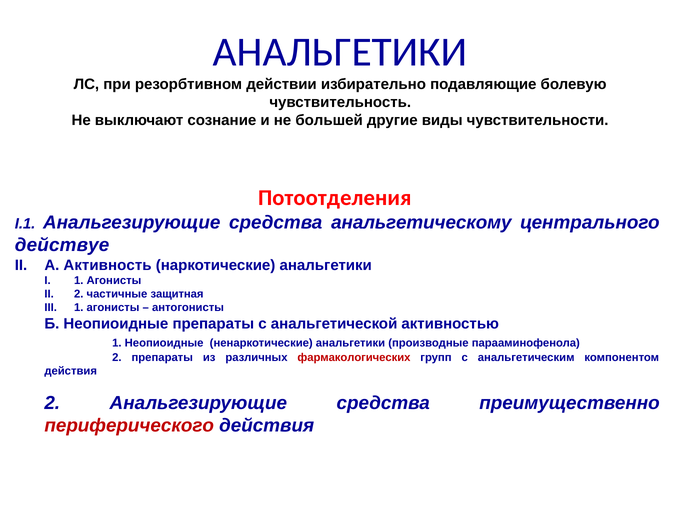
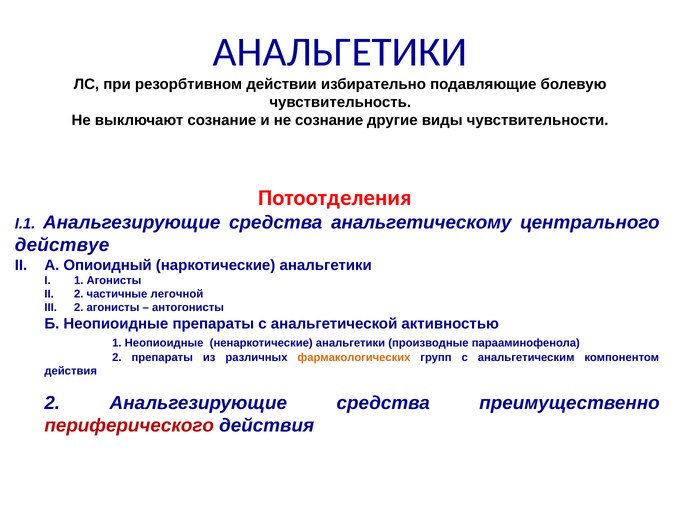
не большей: большей -> сознание (329, 120)
Активность: Активность -> Опиоидный (108, 265)
защитная: защитная -> легочной (177, 294)
1: 1 -> 2 (79, 308)
фармакологических colour: red -> orange (354, 358)
